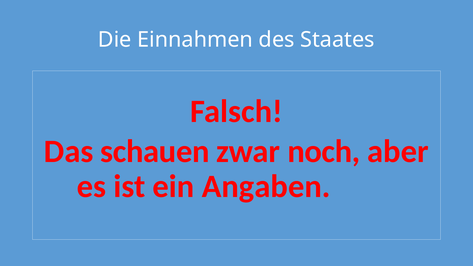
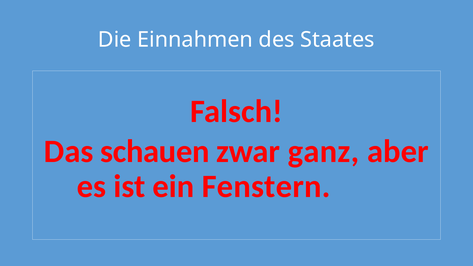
noch: noch -> ganz (324, 151)
Angaben: Angaben -> Fenstern (266, 187)
